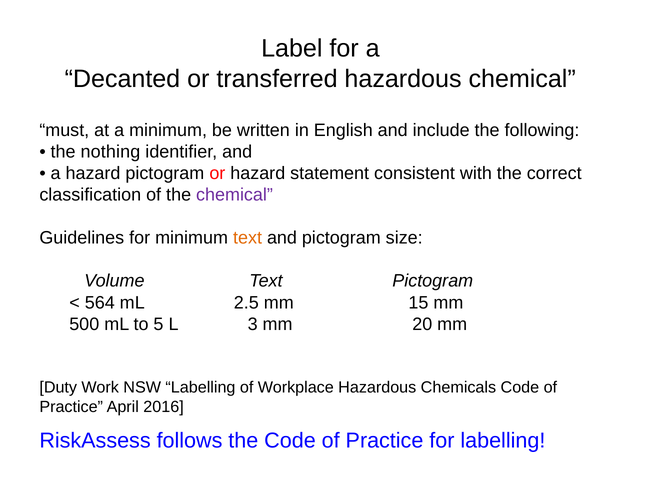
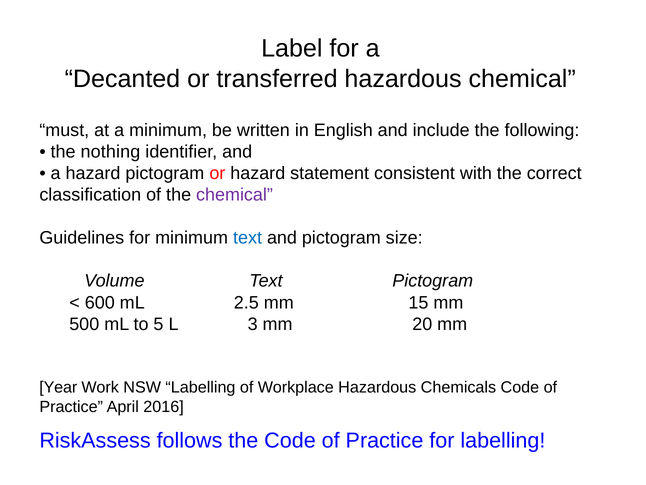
text colour: orange -> blue (248, 238)
564: 564 -> 600 (100, 302)
Duty: Duty -> Year (58, 387)
